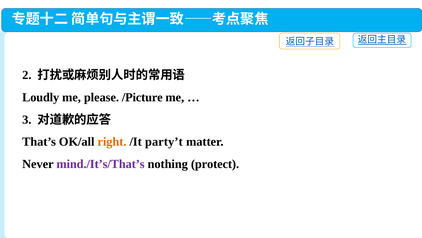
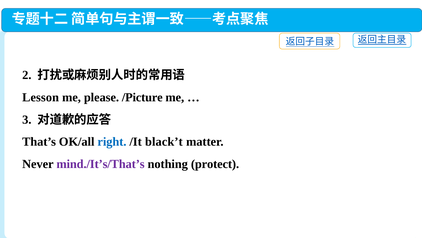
Loudly: Loudly -> Lesson (41, 97)
right colour: orange -> blue (112, 142)
party’t: party’t -> black’t (164, 142)
